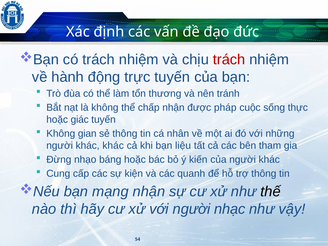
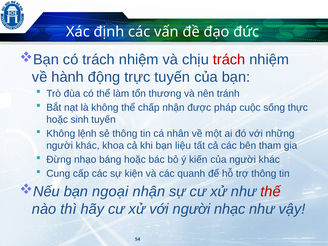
giác: giác -> sinh (80, 120)
gian: gian -> lệnh (87, 134)
khác khác: khác -> khoa (113, 146)
mạng: mạng -> ngoại (110, 192)
thế colour: black -> red (271, 192)
